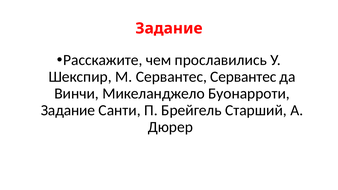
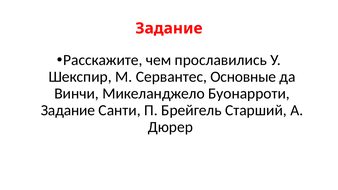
Сервантес Сервантес: Сервантес -> Основные (243, 77)
